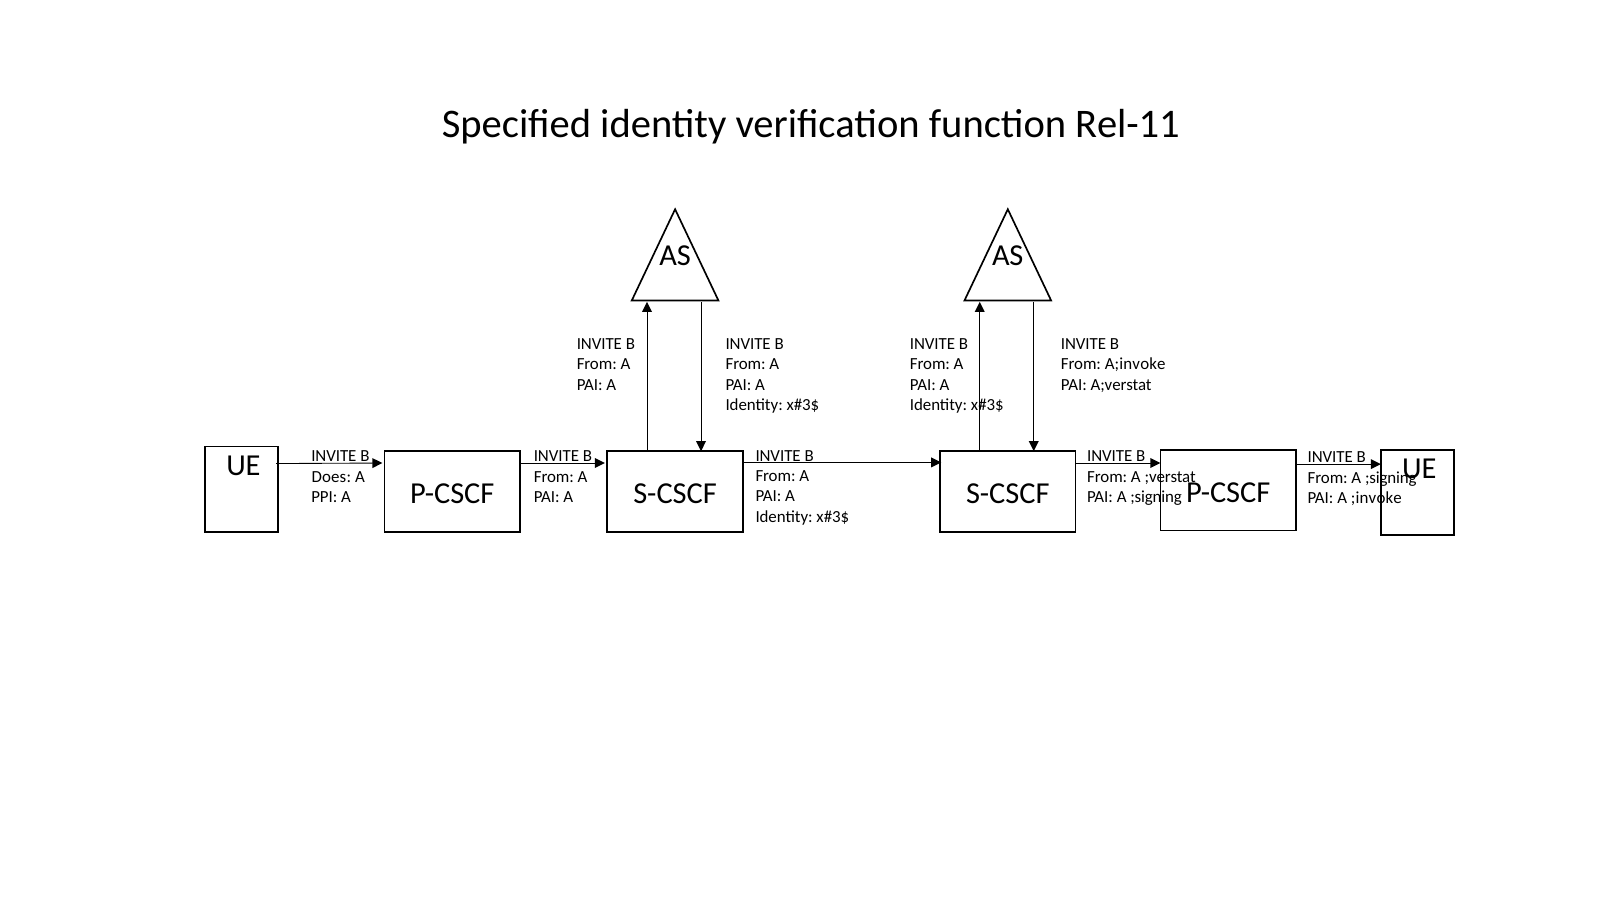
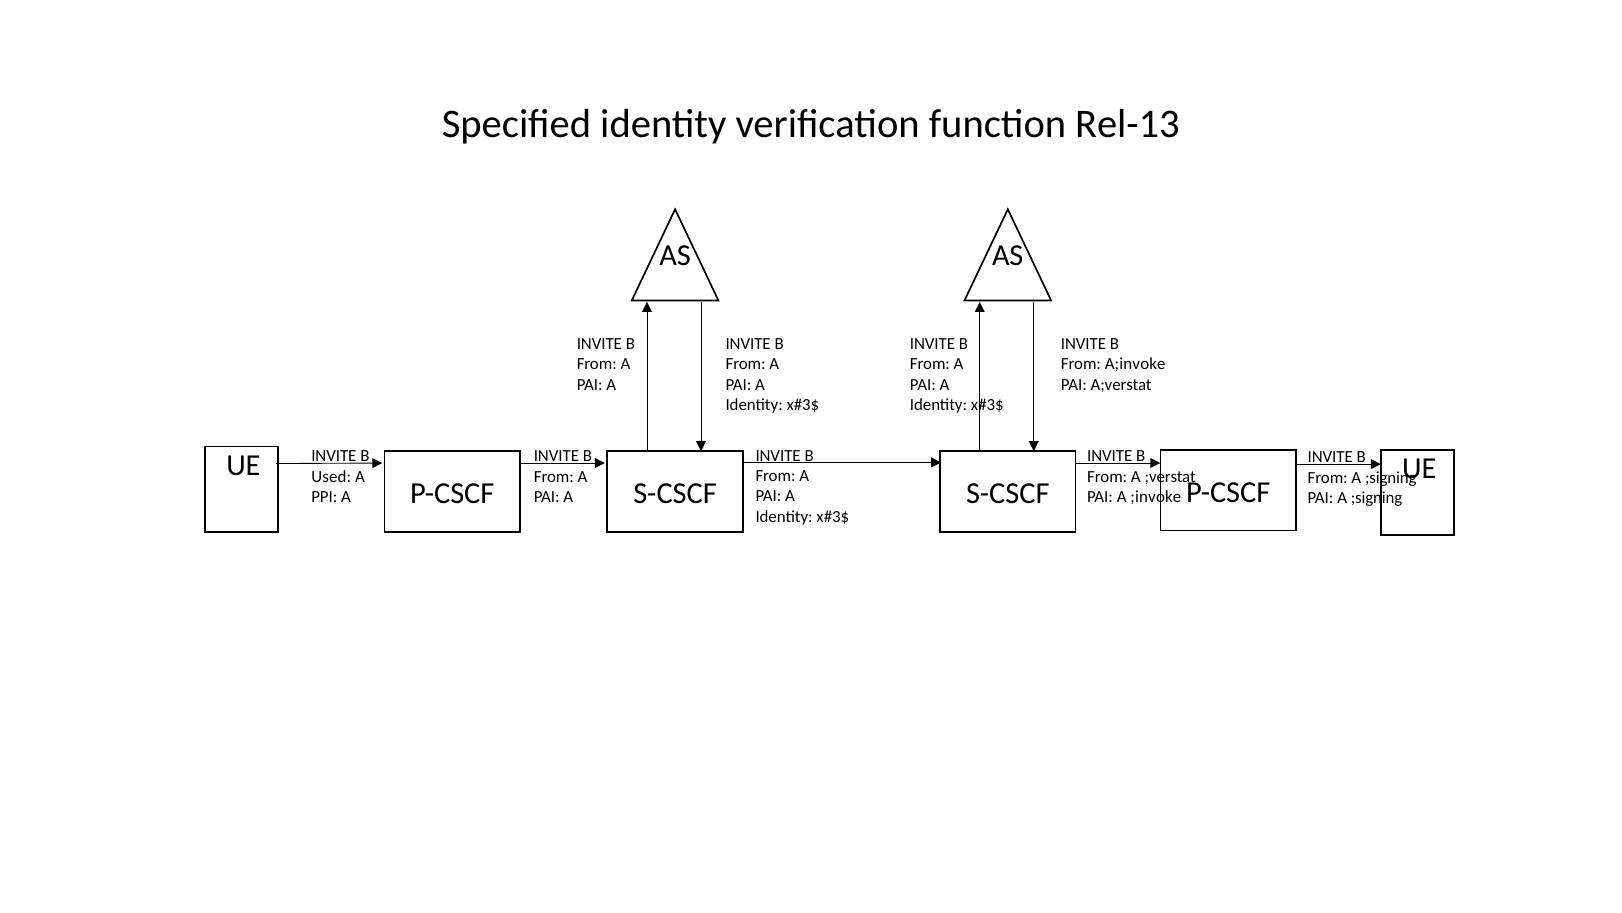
Rel-11: Rel-11 -> Rel-13 (1127, 124)
Does: Does -> Used (331, 476)
PAI A ;signing: ;signing -> ;invoke (1156, 497)
PAI A ;invoke: ;invoke -> ;signing (1377, 498)
